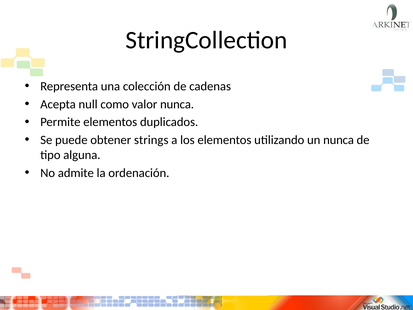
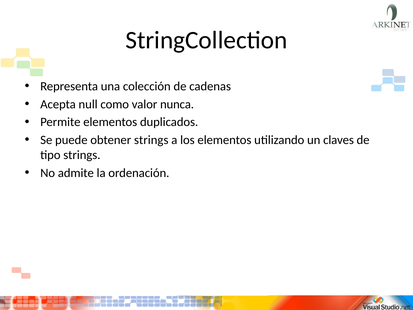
un nunca: nunca -> claves (339, 140)
tipo alguna: alguna -> strings (82, 155)
